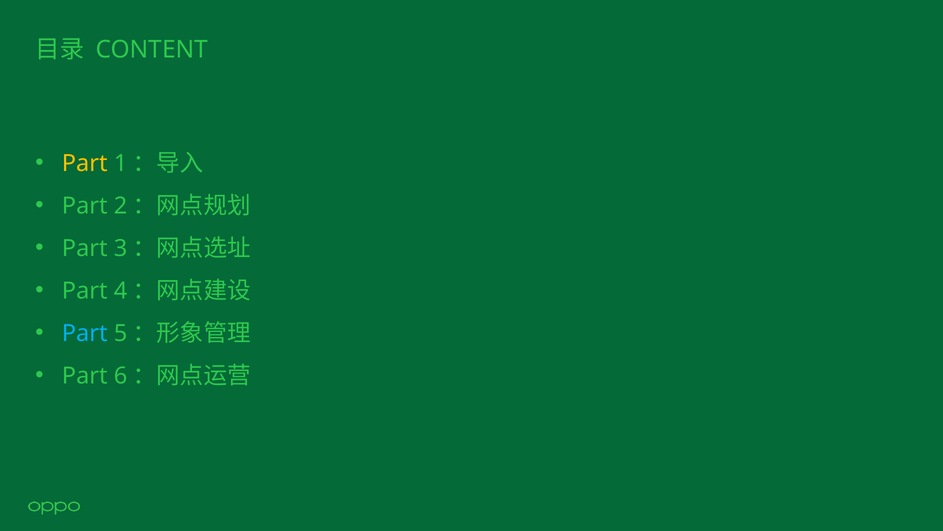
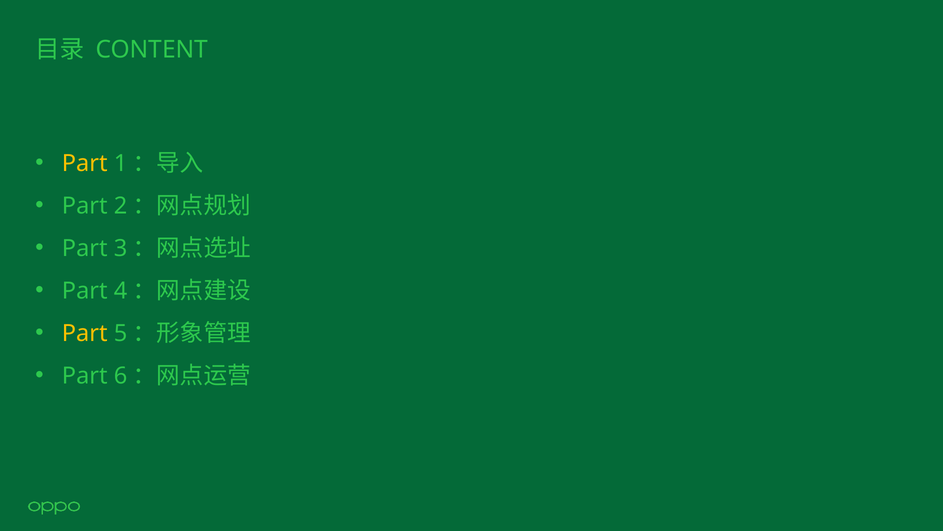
Part colour: light blue -> yellow (85, 333)
